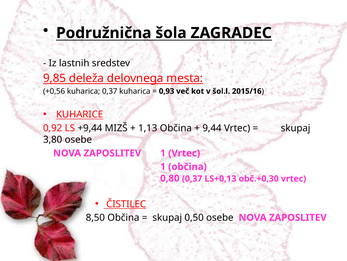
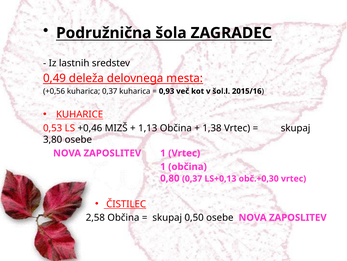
9,85: 9,85 -> 0,49 (55, 78)
0,92: 0,92 -> 0,53 (53, 128)
+9,44: +9,44 -> +0,46 (90, 128)
9,44: 9,44 -> 1,38 (212, 128)
8,50: 8,50 -> 2,58 (95, 217)
